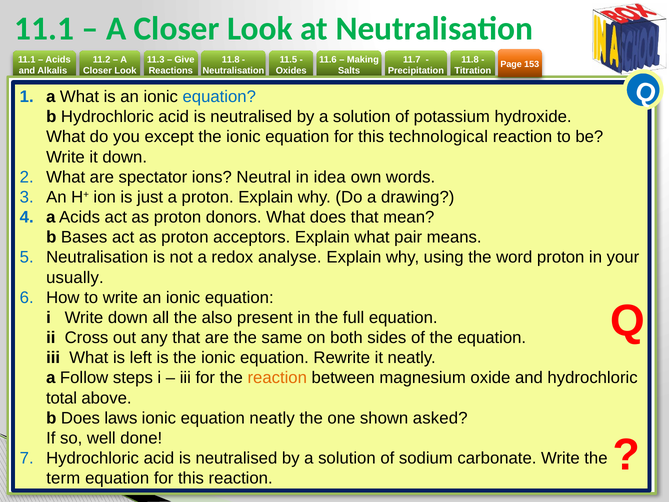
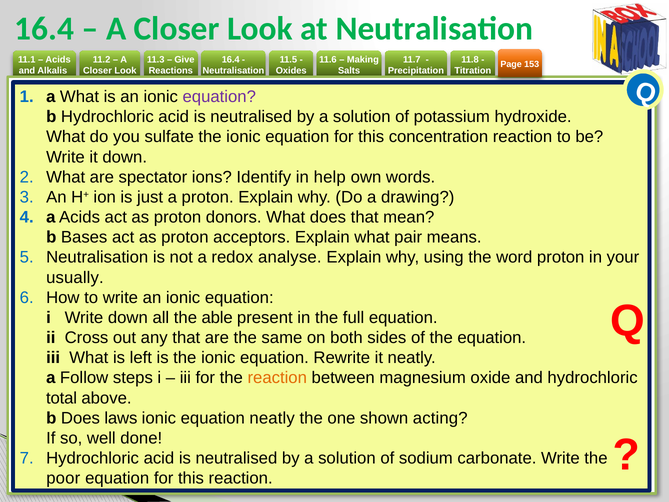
11.1: 11.1 -> 16.4 (44, 28)
11.8: 11.8 -> 16.4 (231, 59)
equation colour: blue -> purple (219, 97)
except: except -> sulfate (169, 137)
technological: technological -> concentration (438, 137)
Neutral: Neutral -> Identify (264, 177)
idea: idea -> help (330, 177)
also: also -> able (217, 318)
asked: asked -> acting (440, 418)
term: term -> poor (63, 478)
